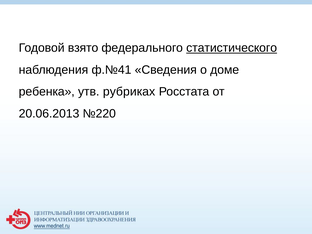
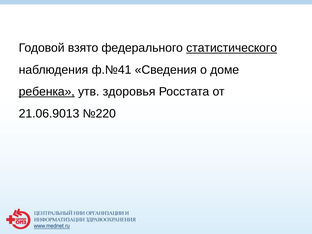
ребенка underline: none -> present (47, 92)
рубриках: рубриках -> здоровья (129, 92)
20.06.2013: 20.06.2013 -> 21.06.9013 (49, 114)
